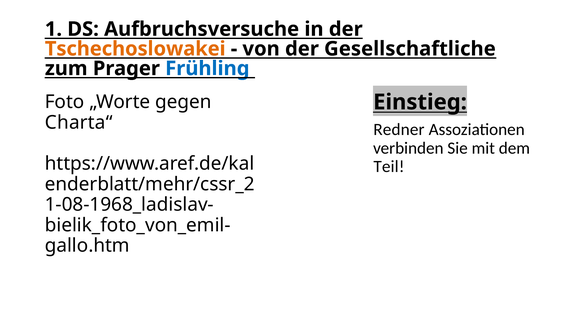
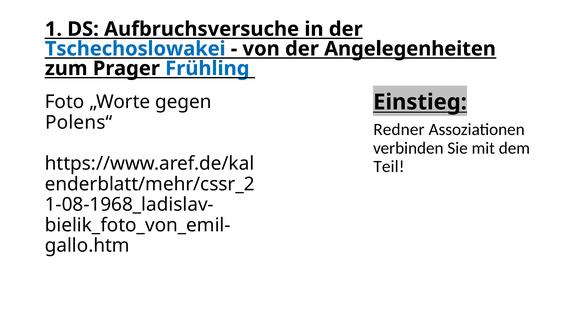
Tschechoslowakei colour: orange -> blue (135, 49)
Gesellschaftliche: Gesellschaftliche -> Angelegenheiten (410, 49)
Charta“: Charta“ -> Polens“ (79, 122)
